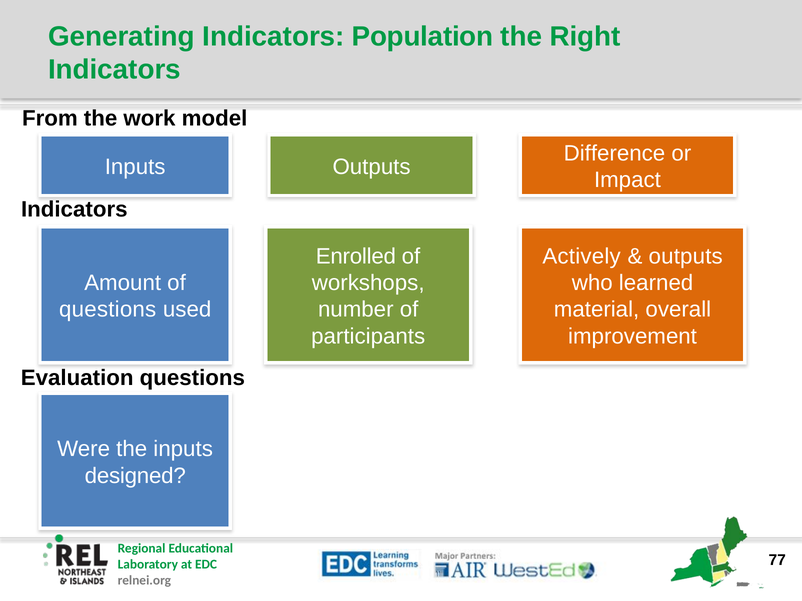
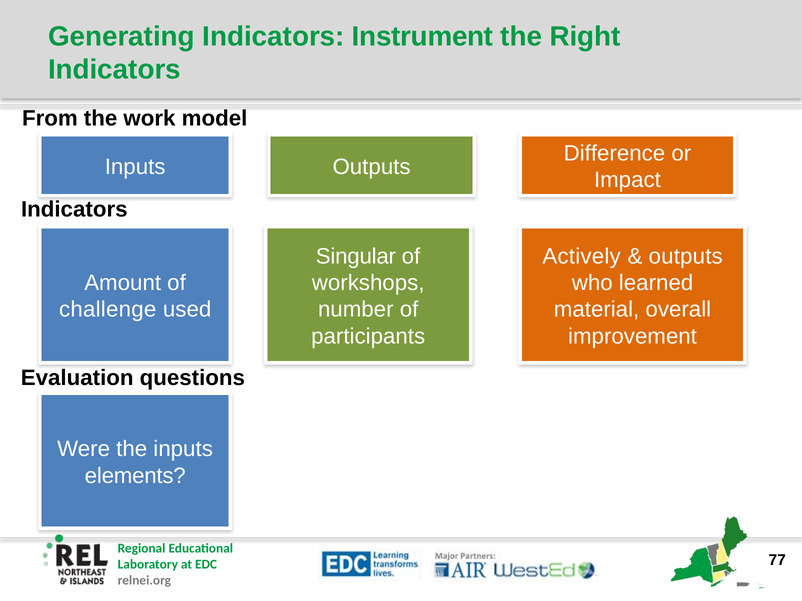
Population: Population -> Instrument (423, 36)
Enrolled: Enrolled -> Singular (356, 256)
questions: questions -> challenge (108, 310)
designed: designed -> elements (135, 476)
